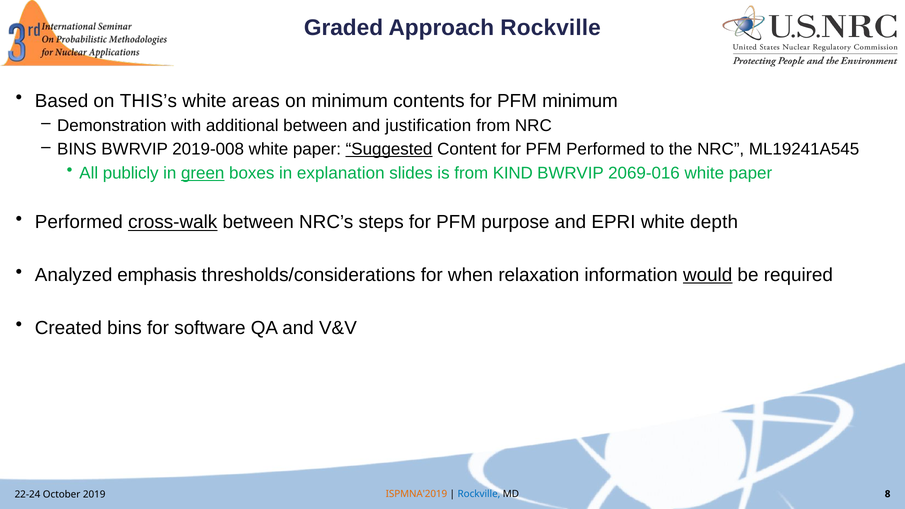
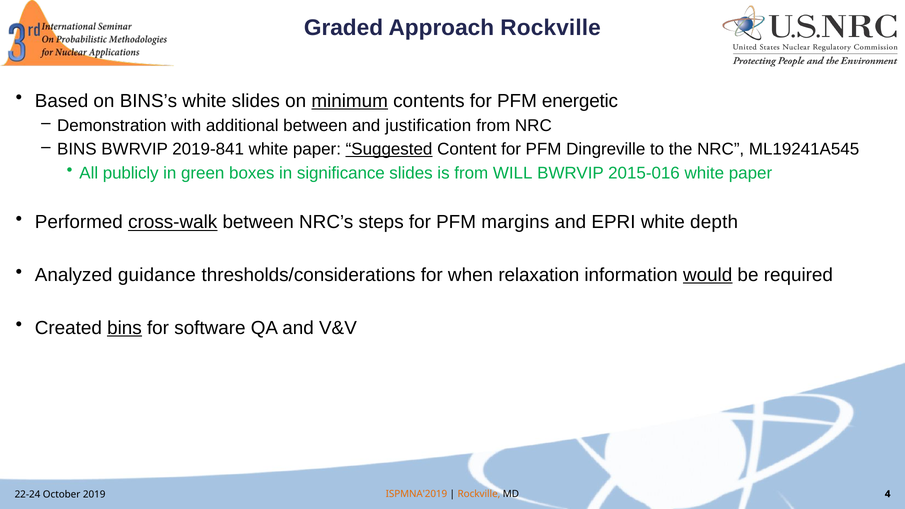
THIS’s: THIS’s -> BINS’s (148, 101)
white areas: areas -> slides (256, 101)
minimum underline: none -> present (350, 101)
PFM minimum: minimum -> energetic (580, 101)
2019-008: 2019-008 -> 2019-841 (208, 149)
PFM Performed: Performed -> Dingreville (606, 149)
green underline: present -> none (203, 173)
explanation: explanation -> significance (341, 173)
KIND: KIND -> WILL (513, 173)
2069-016: 2069-016 -> 2015-016 (644, 173)
purpose: purpose -> margins (515, 222)
emphasis: emphasis -> guidance (157, 275)
bins underline: none -> present (124, 328)
Rockville colour: blue -> orange (479, 494)
8: 8 -> 4 (888, 494)
